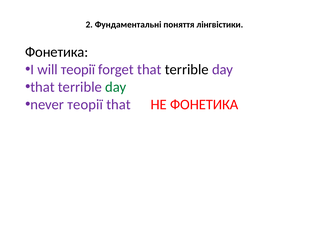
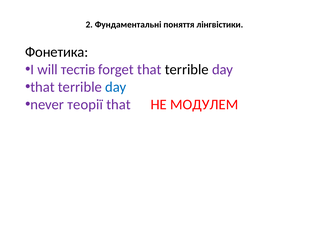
will теорії: теорії -> тестів (78, 69)
day colour: green -> blue (116, 87)
НЕ ФОНЕТИКА: ФОНЕТИКА -> МОДУЛЕМ (204, 105)
